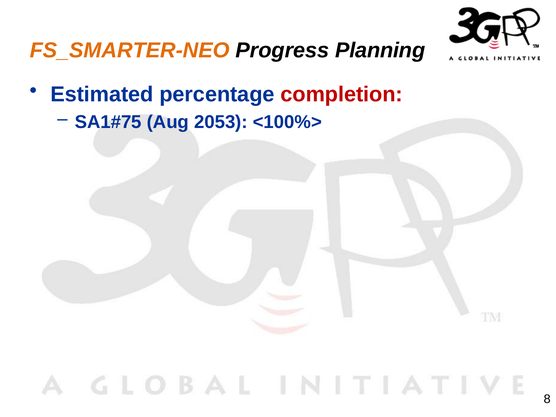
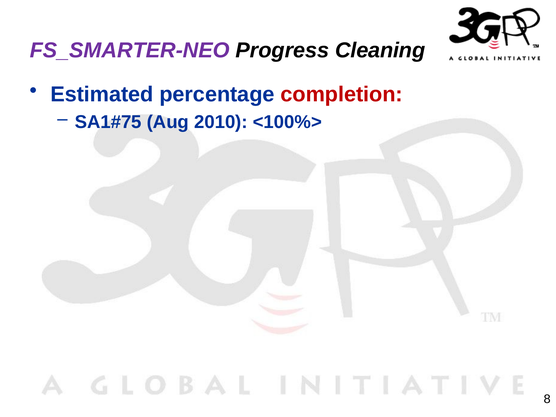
FS_SMARTER-NEO colour: orange -> purple (130, 50)
Planning: Planning -> Cleaning (380, 50)
2053: 2053 -> 2010 (221, 122)
